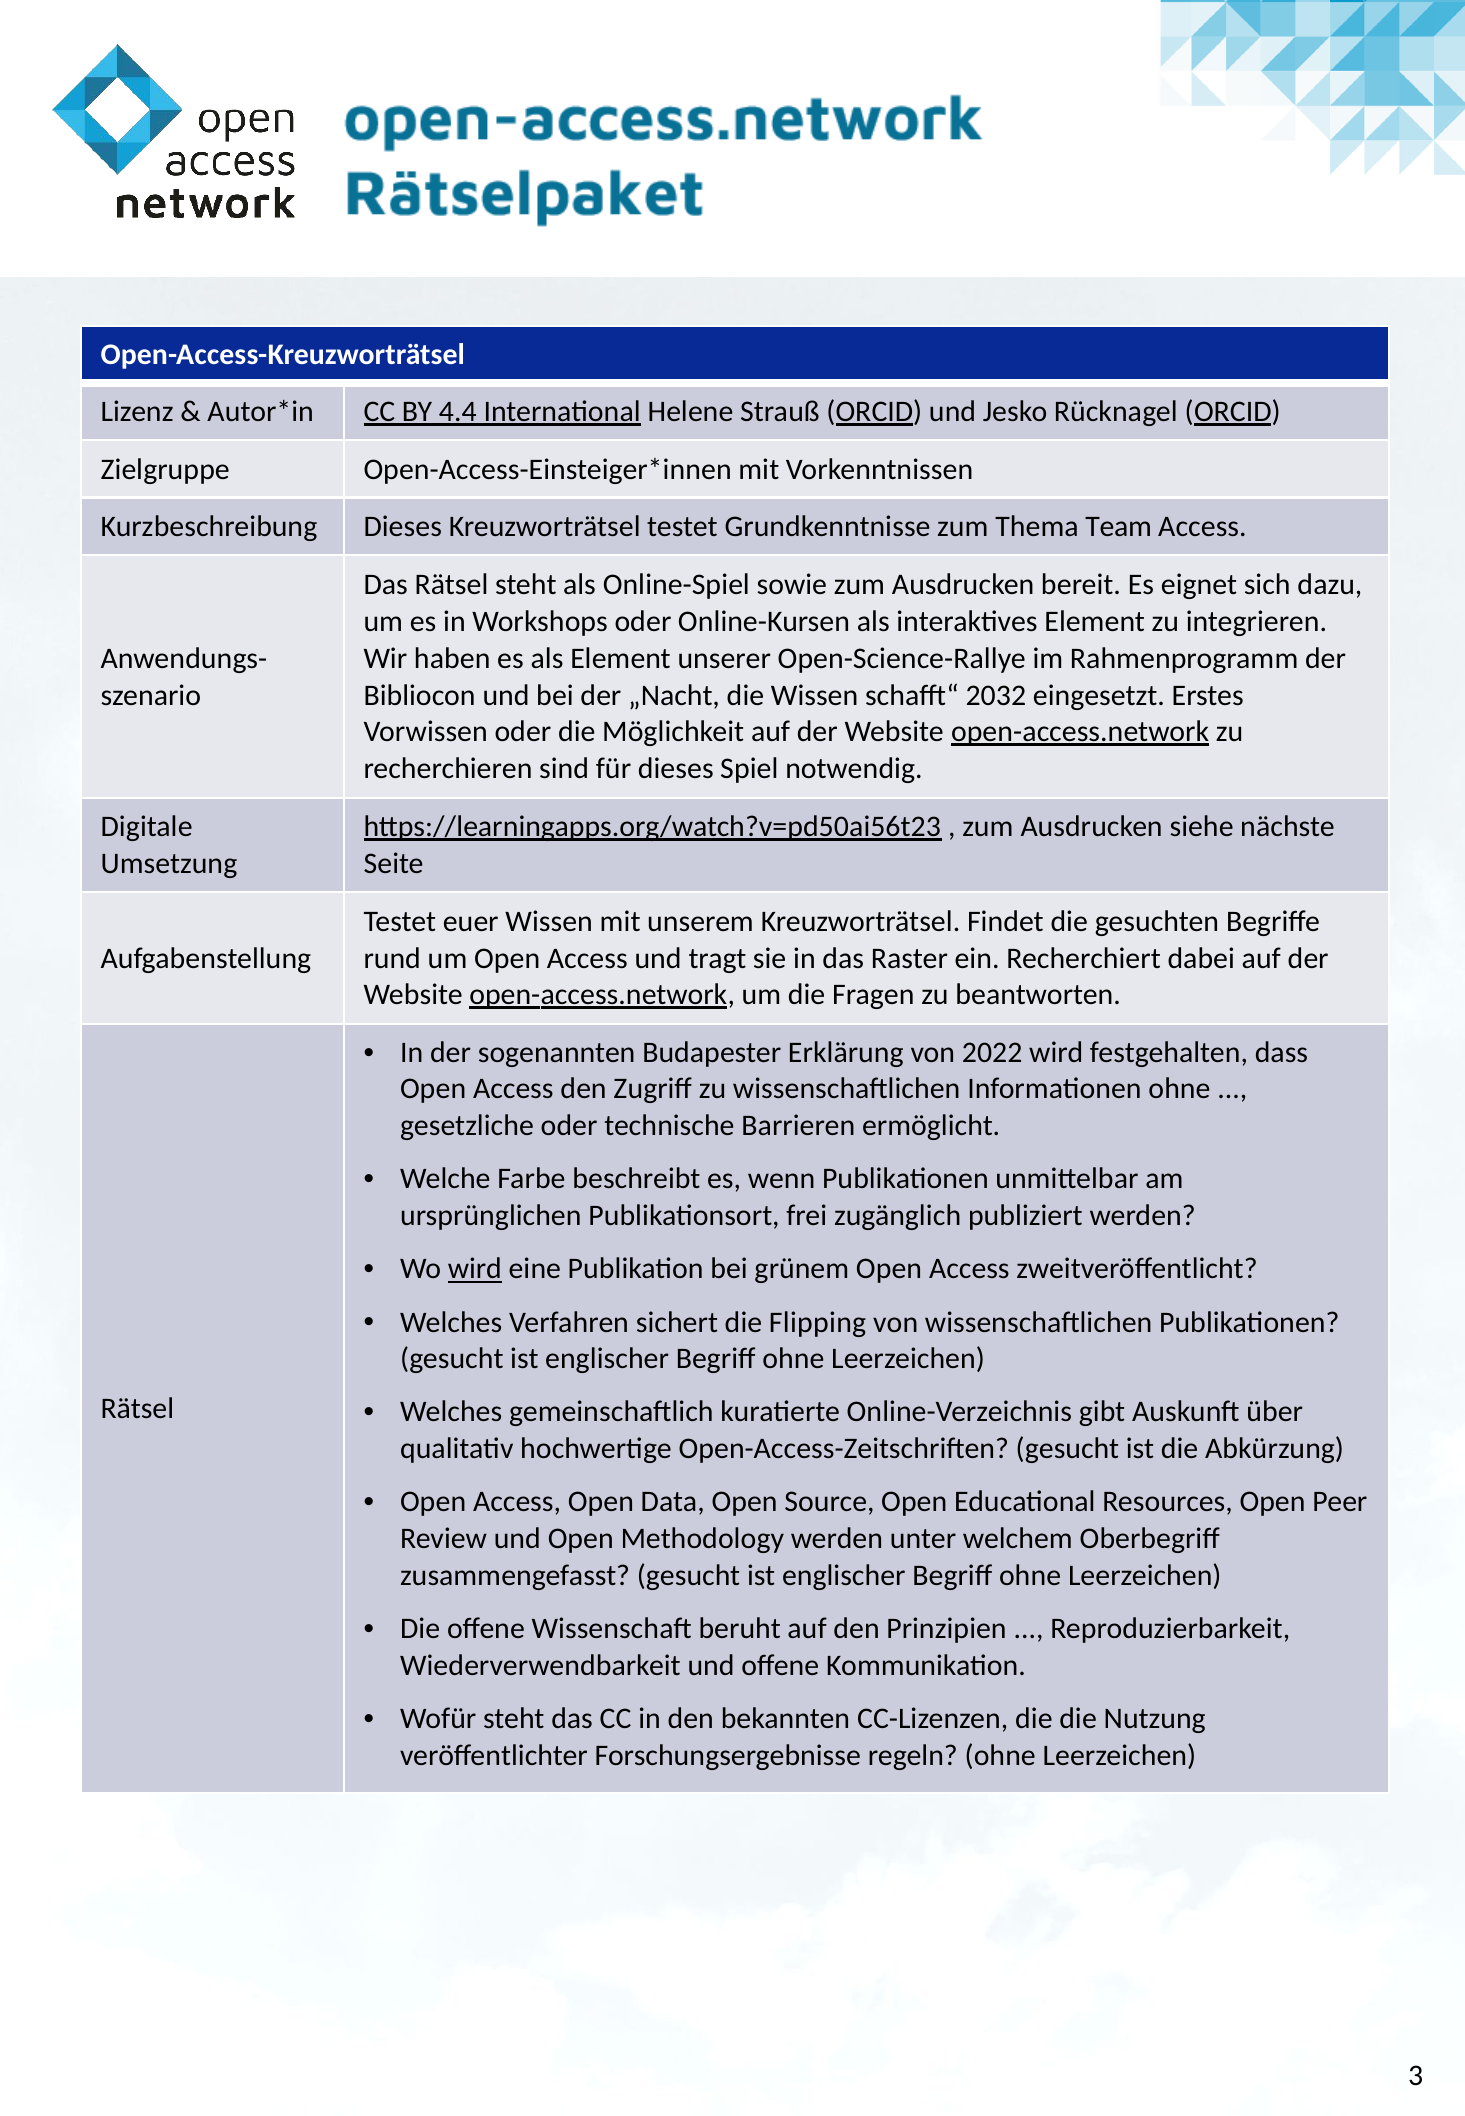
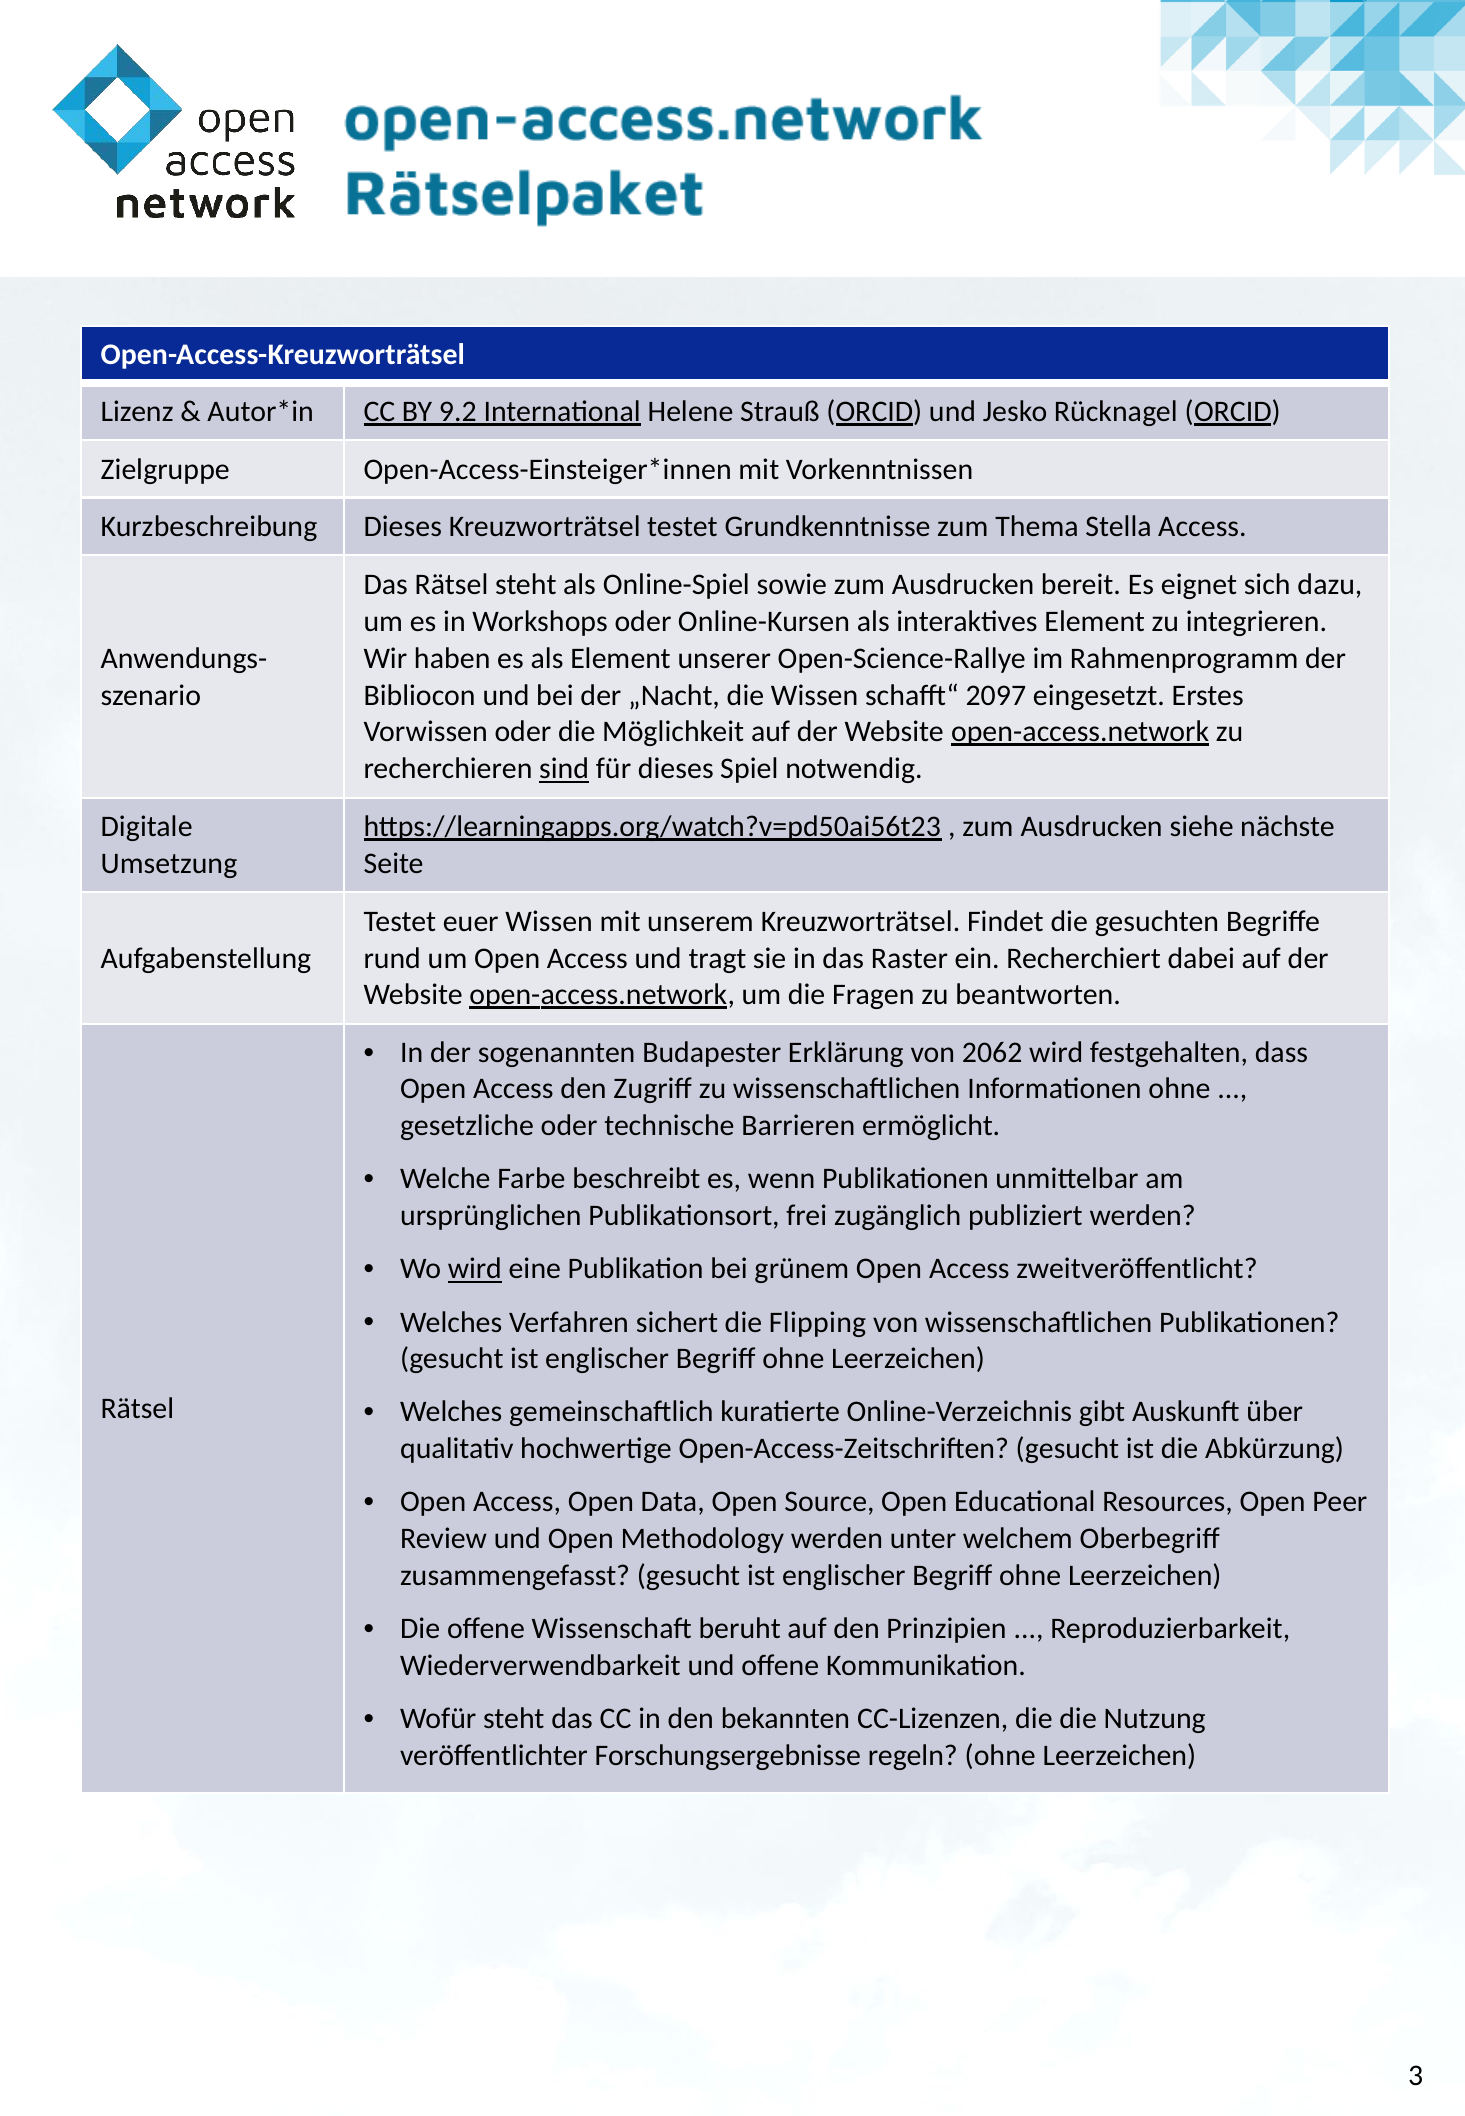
4.4: 4.4 -> 9.2 (458, 412)
Team: Team -> Stella (1119, 527)
2032: 2032 -> 2097 (996, 695)
sind underline: none -> present (564, 769)
2022: 2022 -> 2062 (992, 1052)
